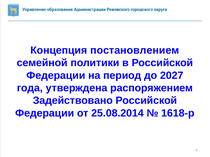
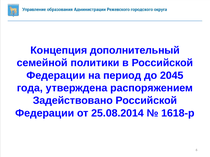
постановлением: постановлением -> дополнительный (135, 50)
2027: 2027 -> 2045 (172, 76)
